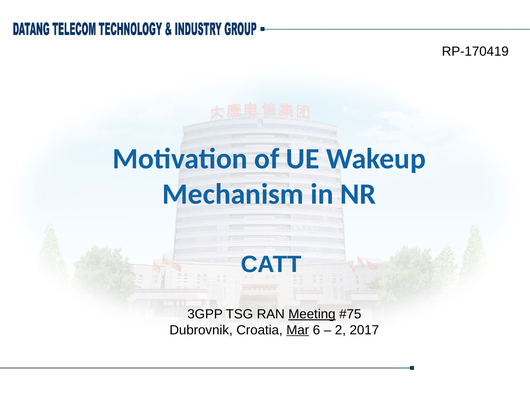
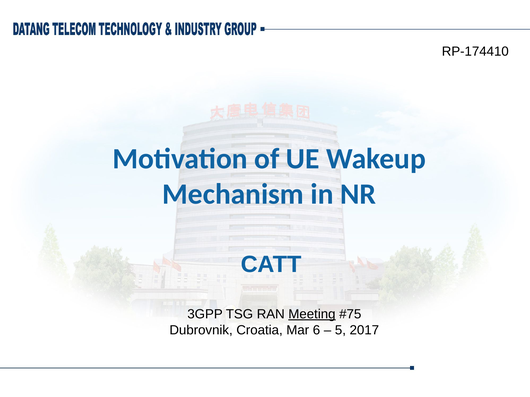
RP-170419: RP-170419 -> RP-174410 (475, 52)
Mar underline: present -> none (298, 330)
2: 2 -> 5 (340, 330)
